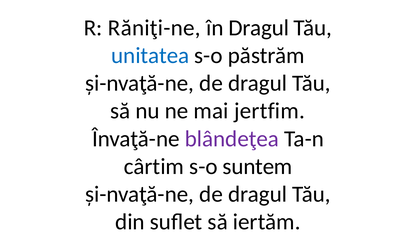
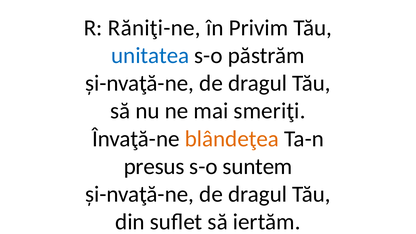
în Dragul: Dragul -> Privim (259, 28)
jertfim: jertfim -> smeriţi (270, 111)
blândeţea colour: purple -> orange (232, 139)
cârtim: cârtim -> presus (154, 166)
